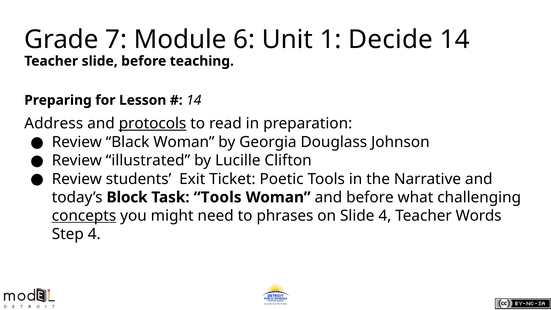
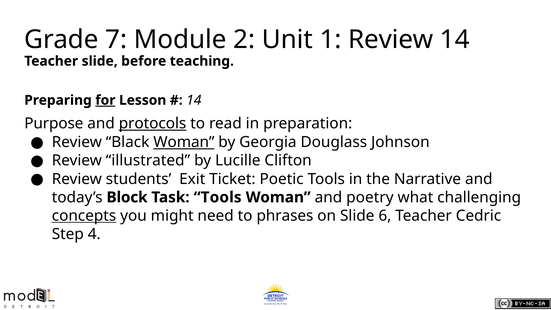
6: 6 -> 2 (244, 40)
1 Decide: Decide -> Review (391, 40)
for underline: none -> present (105, 100)
Address: Address -> Purpose (54, 124)
Woman underline: none -> present (184, 142)
and before: before -> poetry (370, 197)
Slide 4: 4 -> 6 (385, 216)
Words: Words -> Cedric (479, 216)
